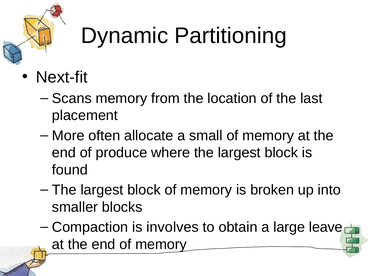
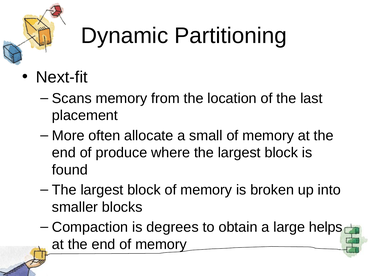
involves: involves -> degrees (173, 227)
leave: leave -> helps (326, 227)
